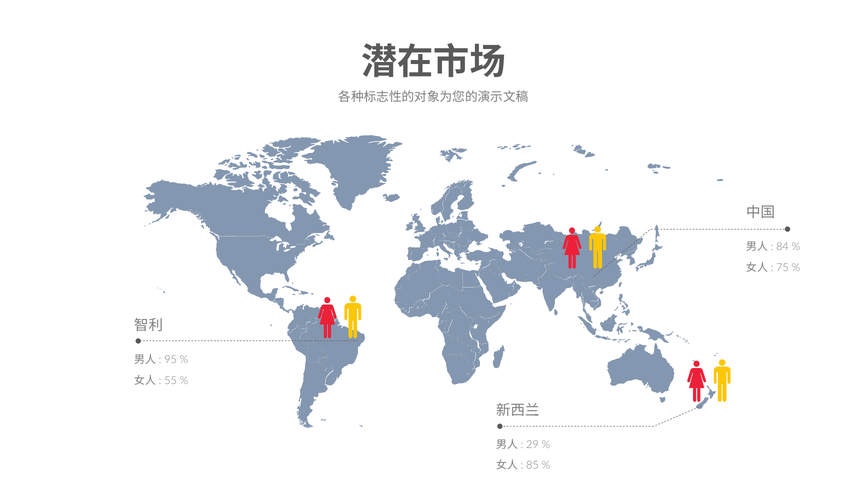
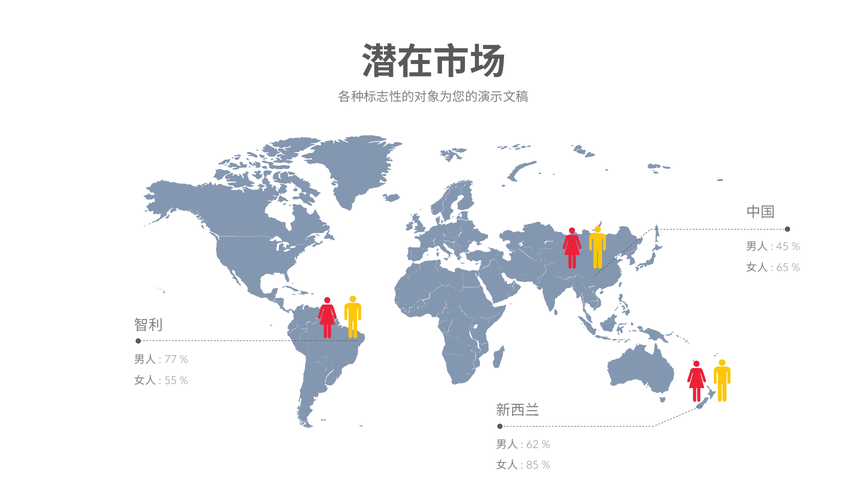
84: 84 -> 45 (782, 247)
75: 75 -> 65 (782, 267)
95: 95 -> 77 (171, 360)
29: 29 -> 62 (532, 444)
